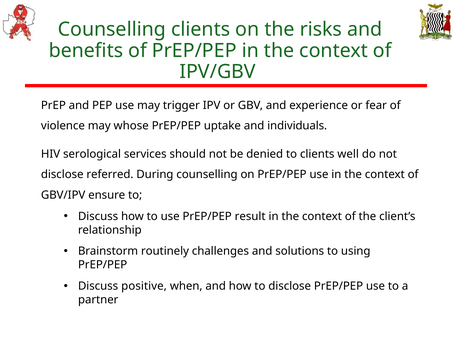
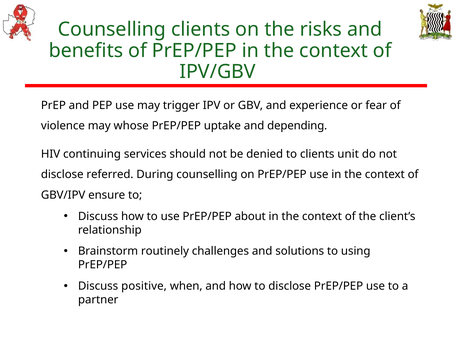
individuals: individuals -> depending (297, 126)
serological: serological -> continuing (92, 154)
well: well -> unit (348, 154)
result: result -> about (250, 216)
